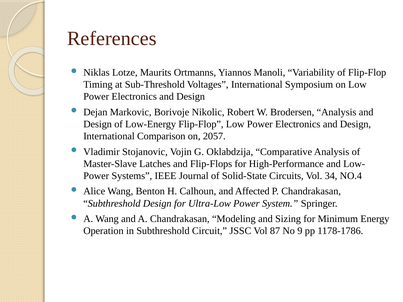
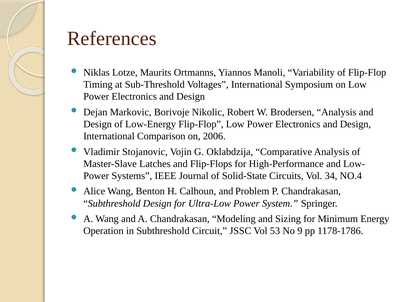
2057: 2057 -> 2006 (214, 136)
Affected: Affected -> Problem (252, 191)
87: 87 -> 53 (275, 231)
